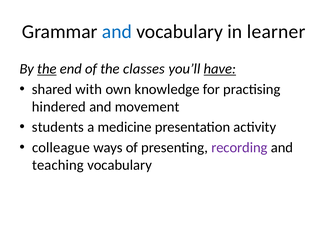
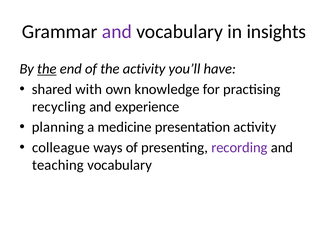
and colour: blue -> purple (117, 32)
learner: learner -> insights (276, 32)
the classes: classes -> activity (144, 69)
have underline: present -> none (220, 69)
hindered: hindered -> recycling (59, 107)
movement: movement -> experience (147, 107)
students: students -> planning (58, 127)
